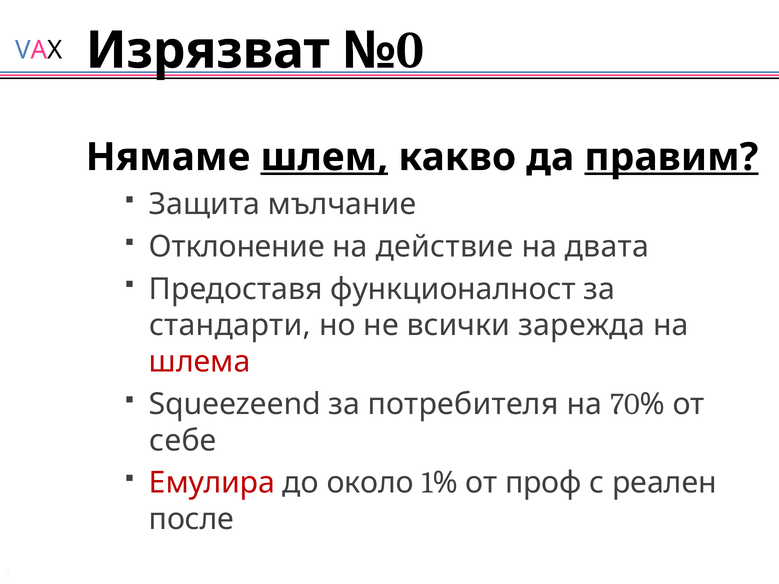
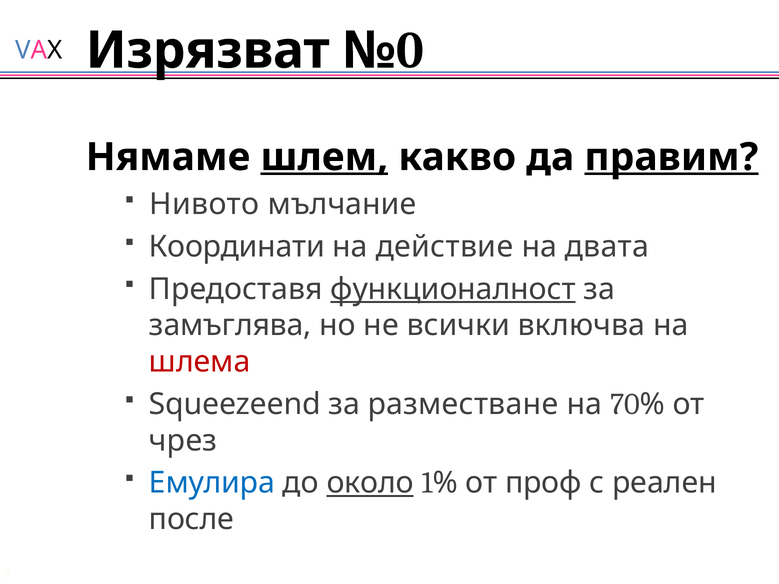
Защита: Защита -> Нивото (204, 204)
Отклонение: Отклонение -> Координати (237, 247)
функционалност underline: none -> present (453, 289)
стандарти: стандарти -> замъглява (230, 326)
зарежда: зарежда -> включва (582, 326)
потребителя: потребителя -> разместване (463, 404)
себе: себе -> чрез (183, 441)
Емулира colour: red -> blue (212, 483)
около underline: none -> present (370, 483)
